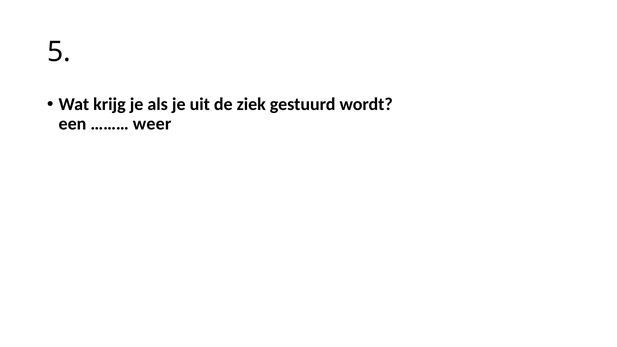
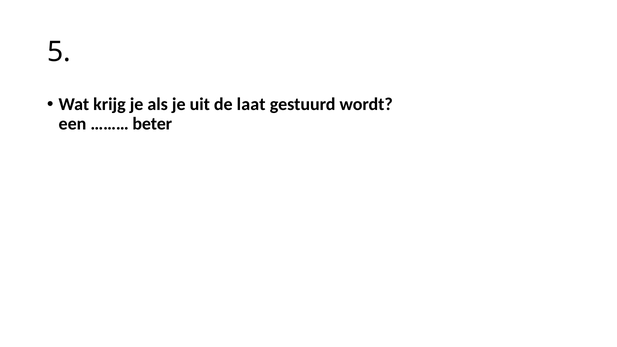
ziek: ziek -> laat (251, 104)
weer: weer -> beter (152, 124)
